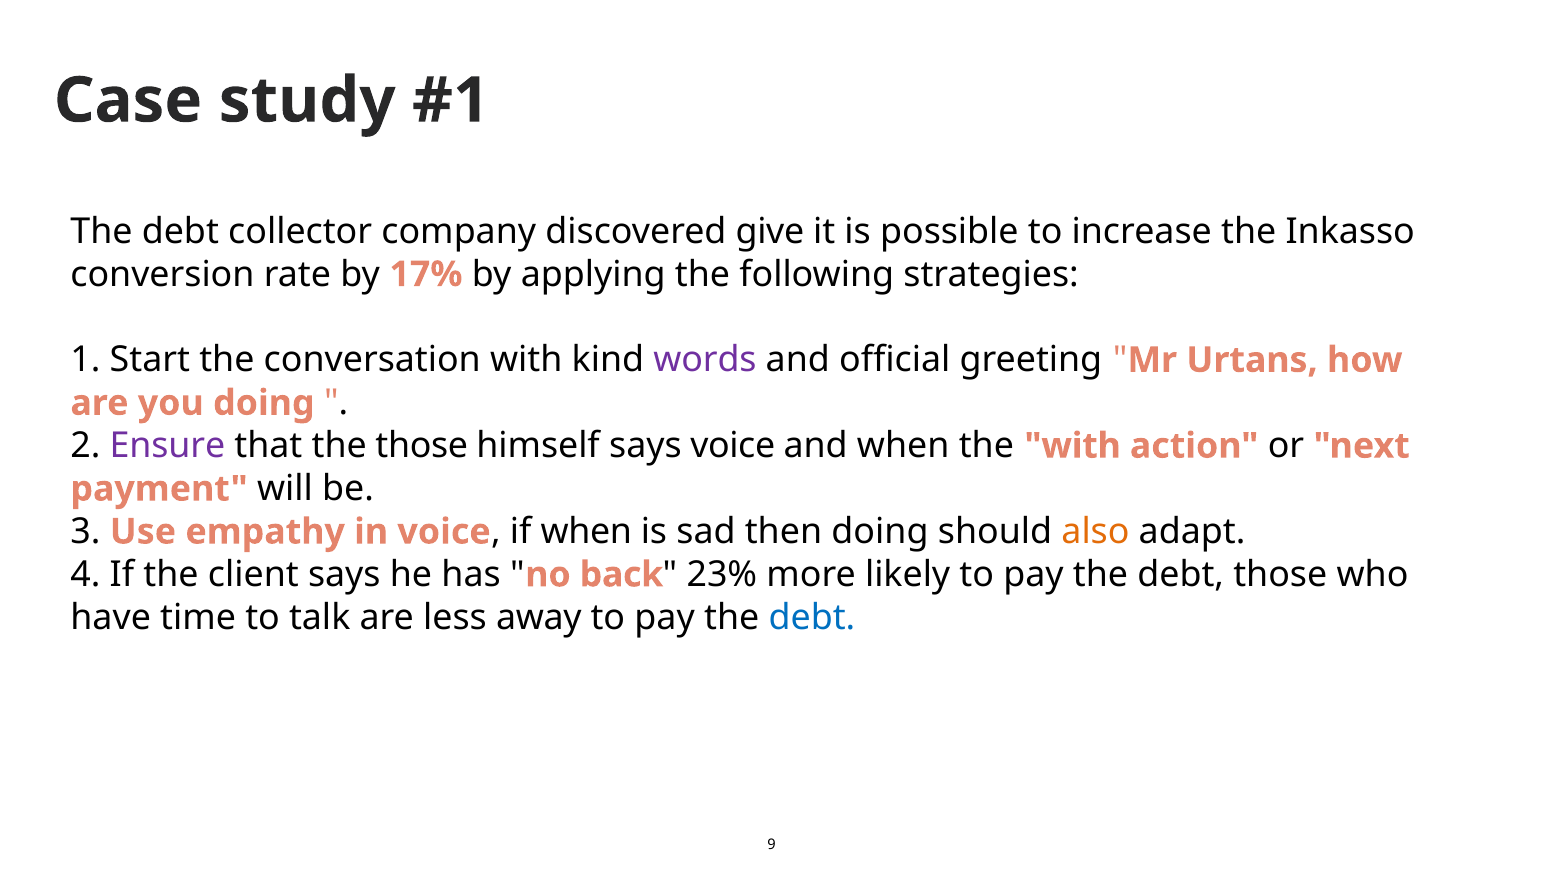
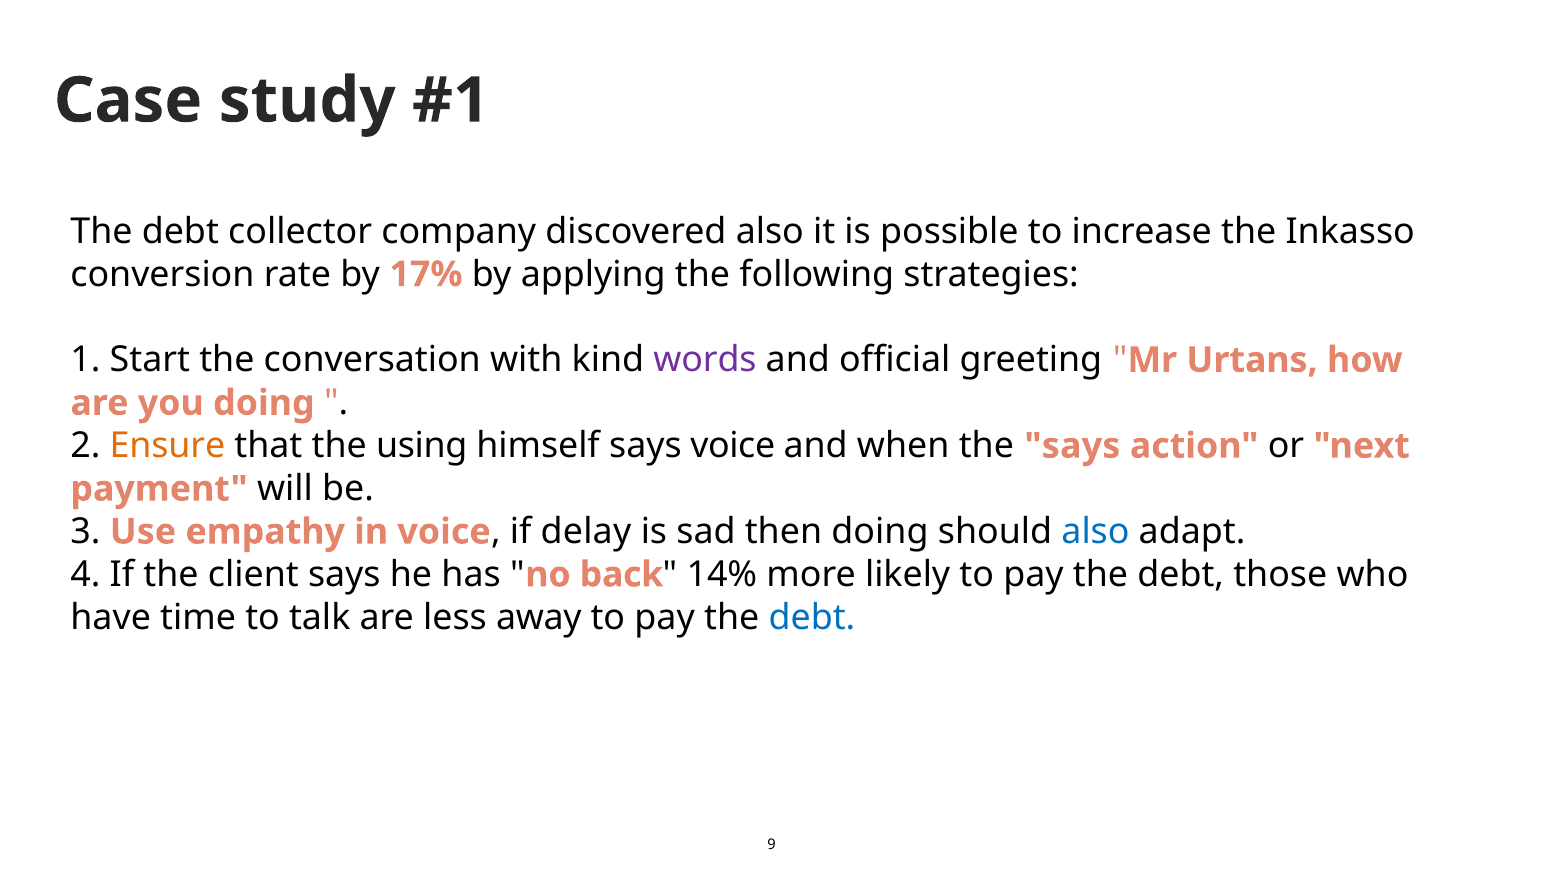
discovered give: give -> also (770, 231)
Ensure colour: purple -> orange (167, 446)
the those: those -> using (422, 446)
the with: with -> says (1072, 446)
if when: when -> delay (586, 532)
also colour: orange -> blue (1095, 532)
23%: 23% -> 14% (722, 575)
